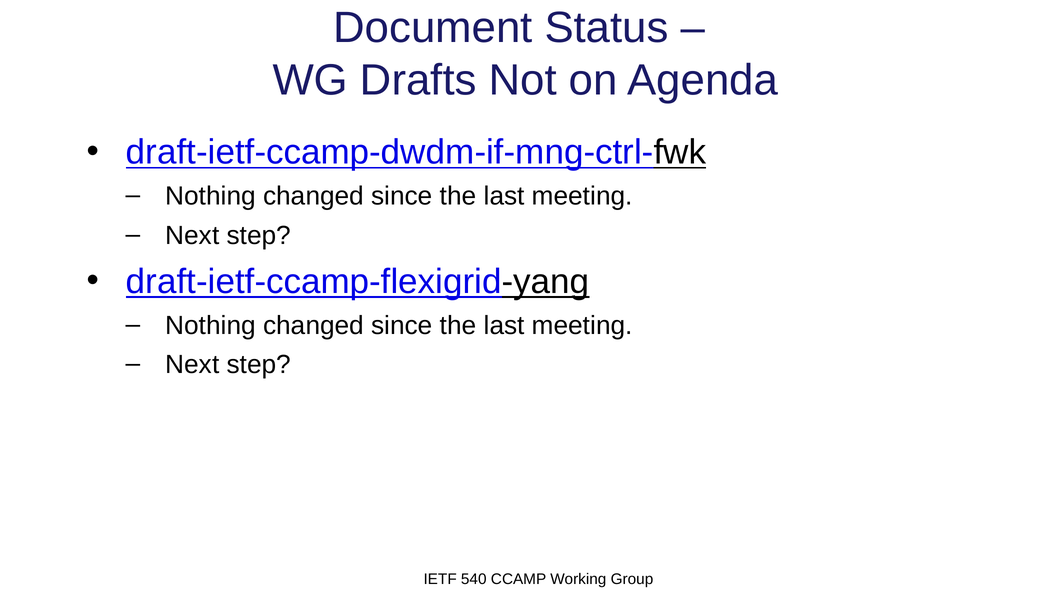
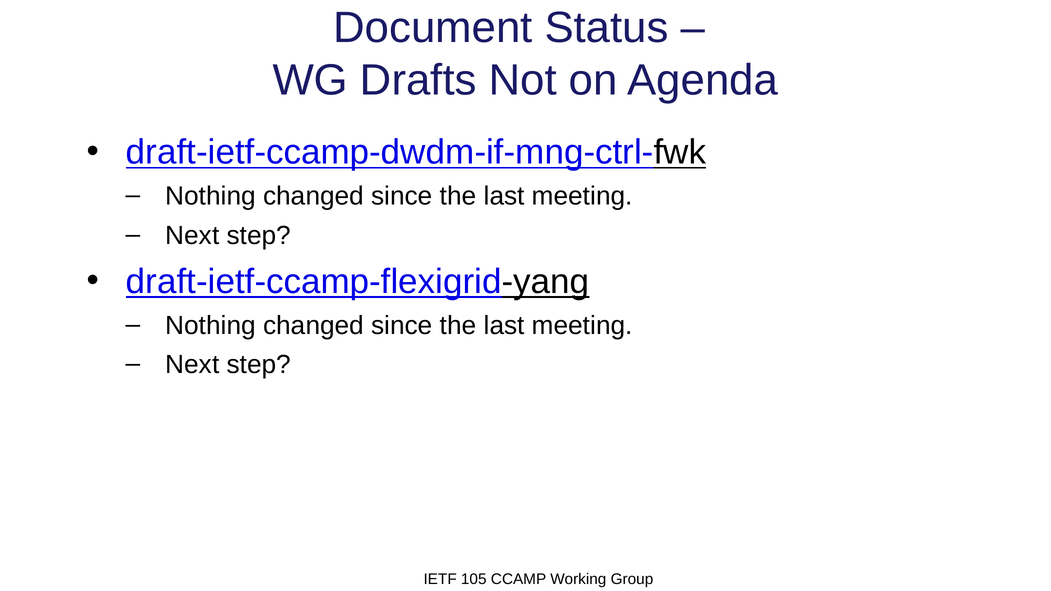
540: 540 -> 105 (474, 579)
